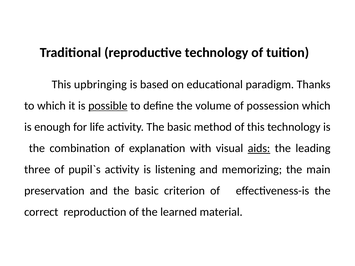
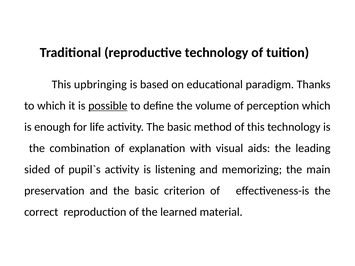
possession: possession -> perception (273, 106)
aids underline: present -> none (259, 148)
three: three -> sided (37, 170)
